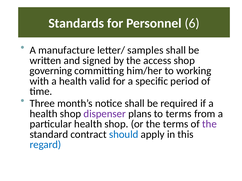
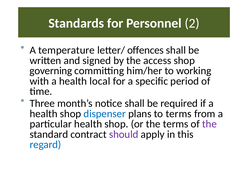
6: 6 -> 2 (192, 23)
manufacture: manufacture -> temperature (66, 50)
samples: samples -> offences (146, 50)
valid: valid -> local (100, 81)
dispenser colour: purple -> blue (105, 114)
should colour: blue -> purple (124, 135)
